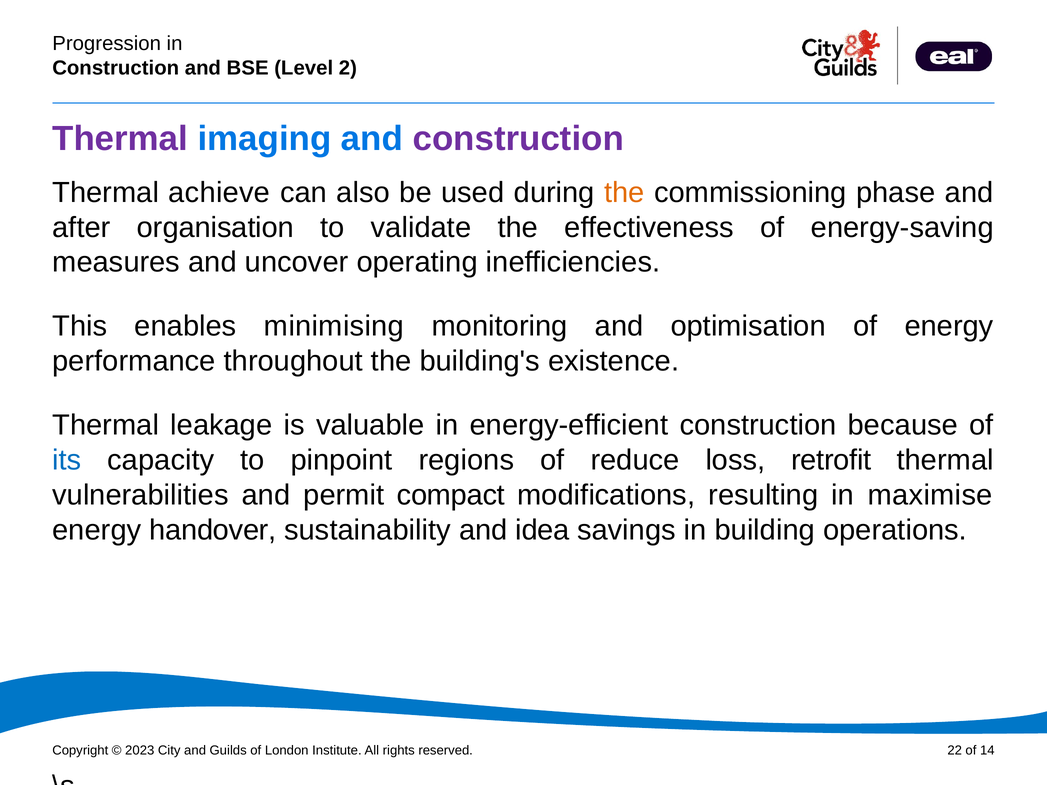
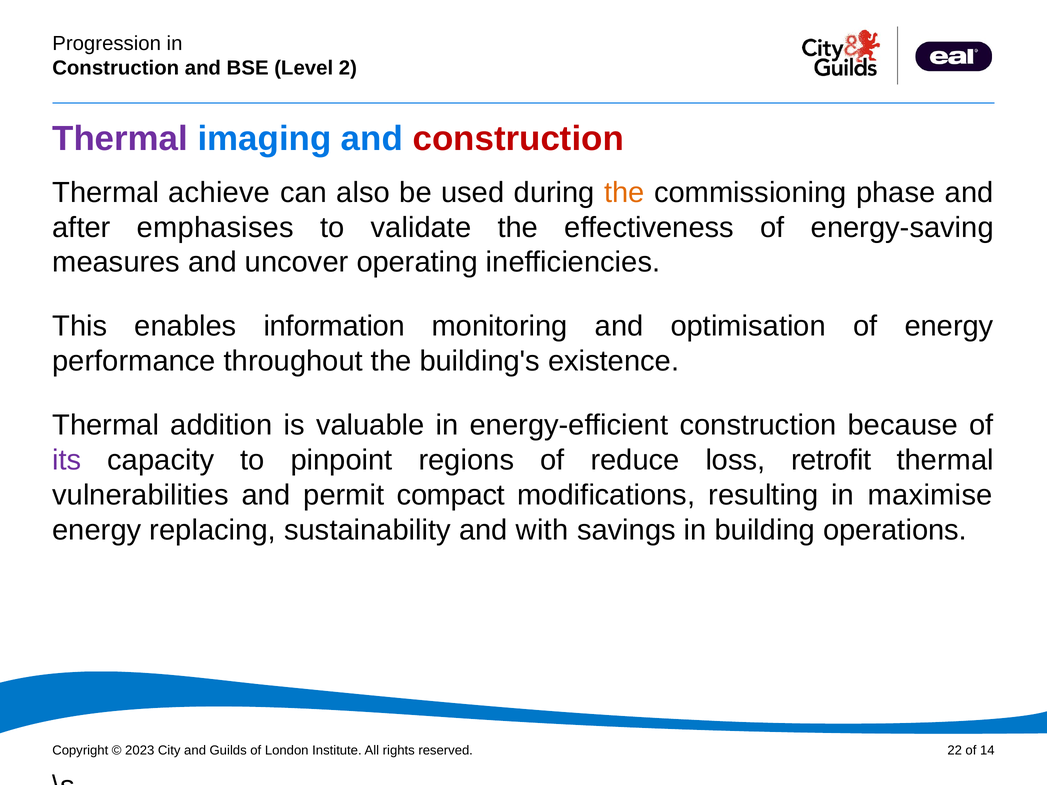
construction colour: purple -> red (518, 139)
organisation: organisation -> emphasises (215, 228)
minimising: minimising -> information (334, 326)
leakage: leakage -> addition (221, 425)
its colour: blue -> purple (67, 460)
handover: handover -> replacing (213, 530)
idea: idea -> with (542, 530)
